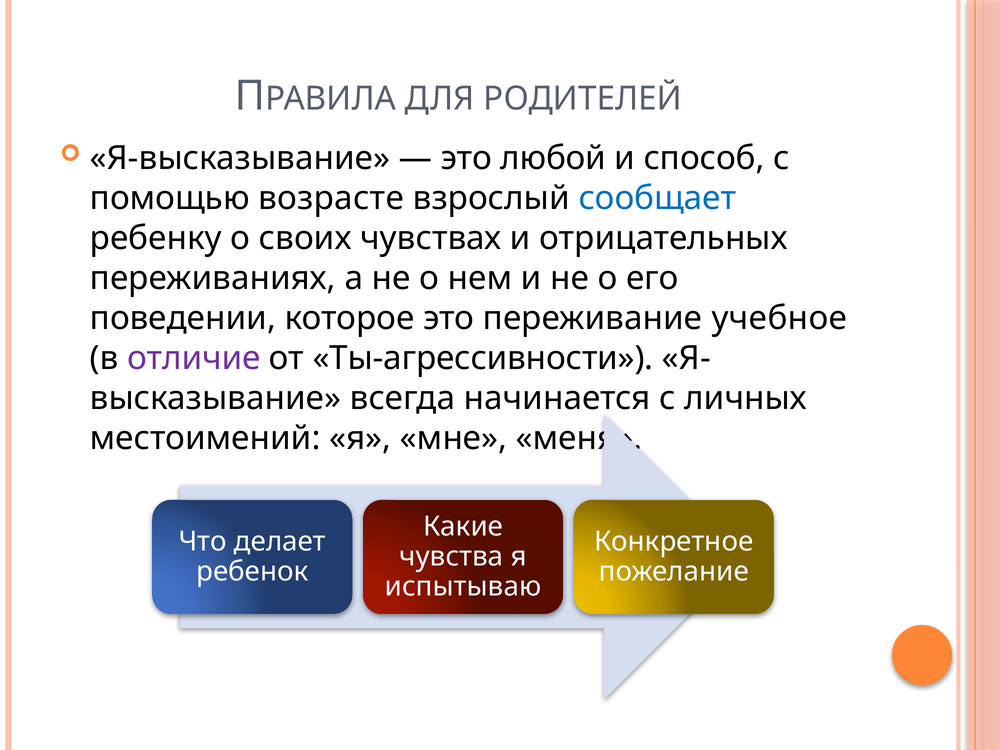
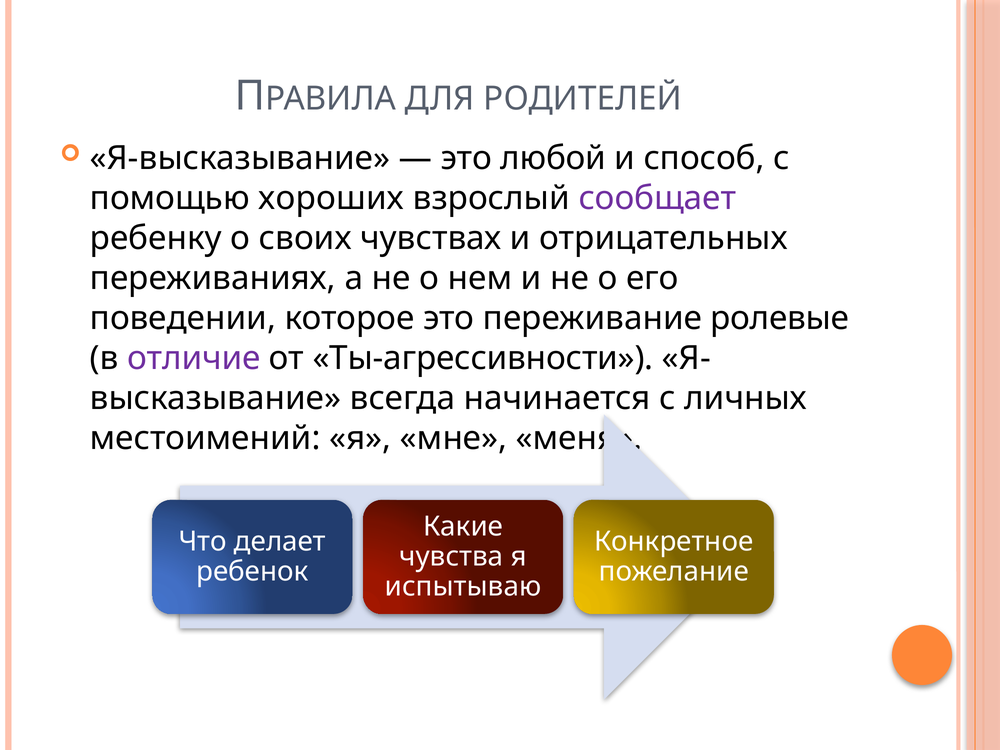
возрасте: возрасте -> хороших (331, 198)
сообщает colour: blue -> purple (657, 198)
учебное: учебное -> ролевые (780, 318)
